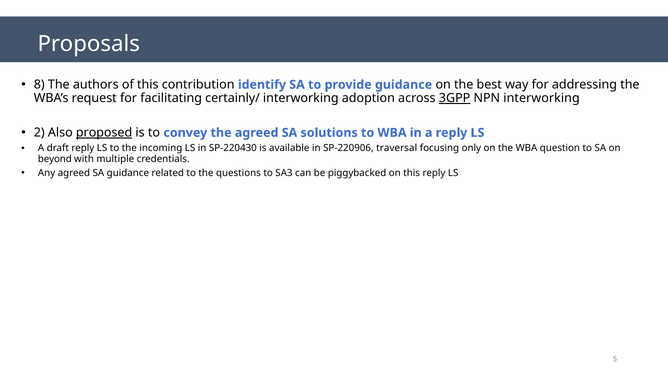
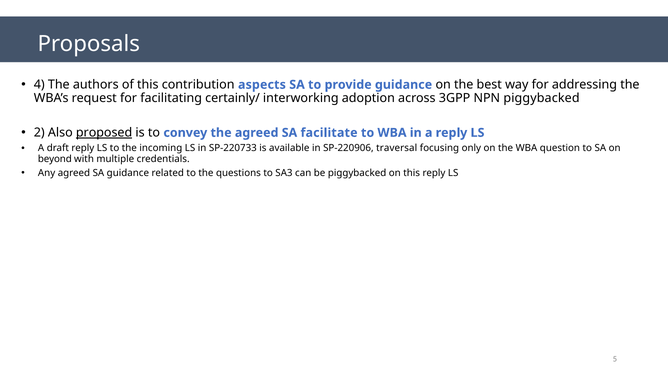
8: 8 -> 4 (39, 85)
identify: identify -> aspects (262, 85)
3GPP underline: present -> none (455, 98)
NPN interworking: interworking -> piggybacked (542, 98)
solutions: solutions -> facilitate (329, 133)
SP-220430: SP-220430 -> SP-220733 (233, 148)
